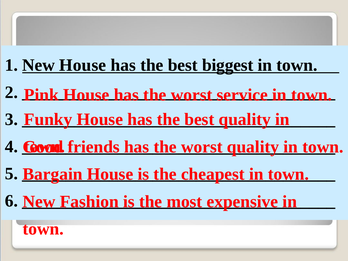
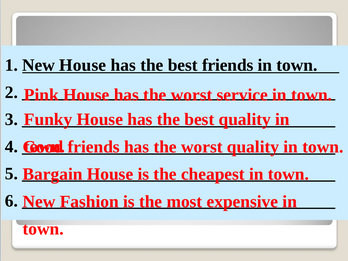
best biggest: biggest -> friends (228, 65)
